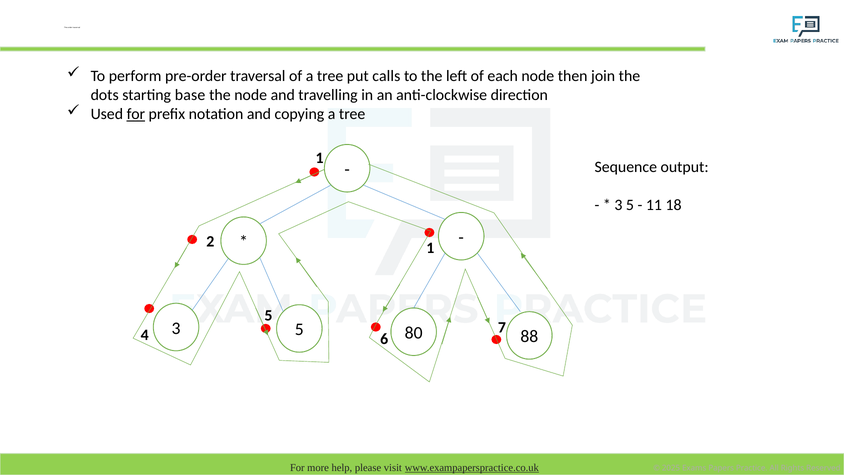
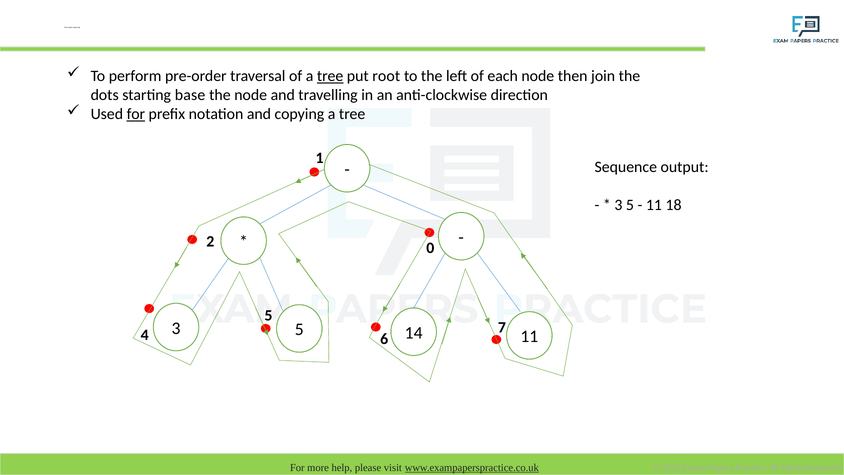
tree underline: none -> present (330, 76)
calls: calls -> root (386, 76)
2 1: 1 -> 0 (430, 248)
3 88: 88 -> 11 (529, 336)
80: 80 -> 14 (414, 333)
